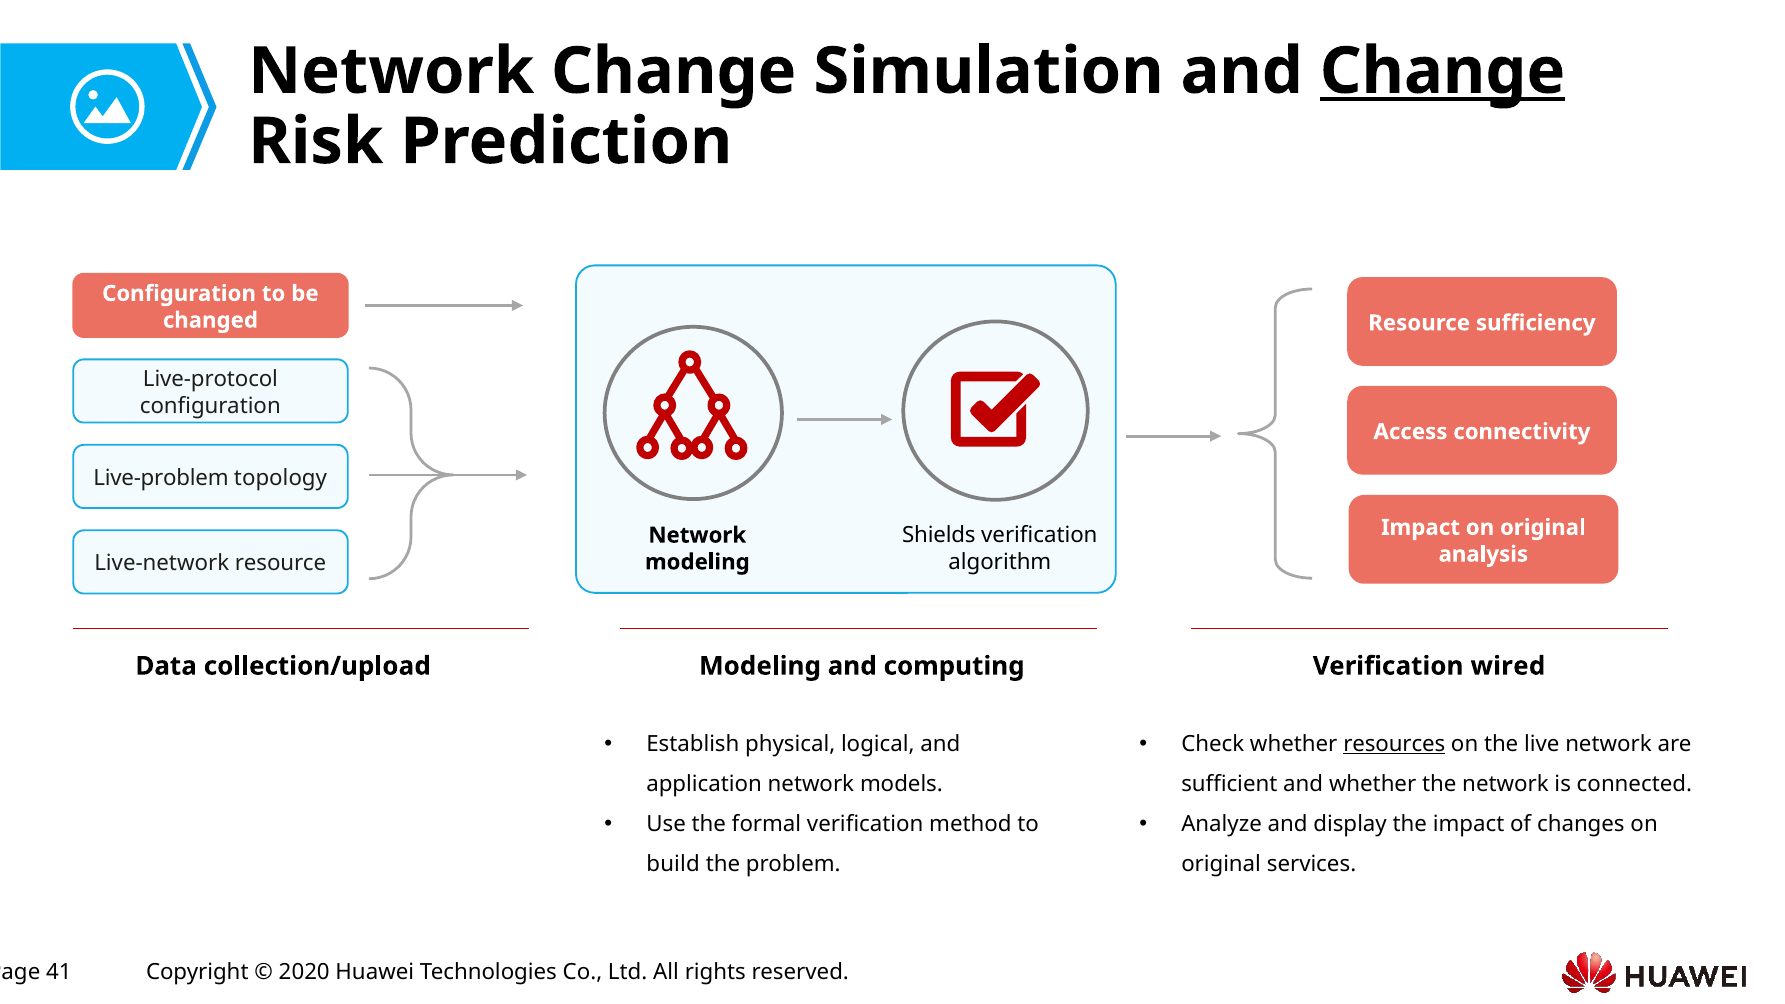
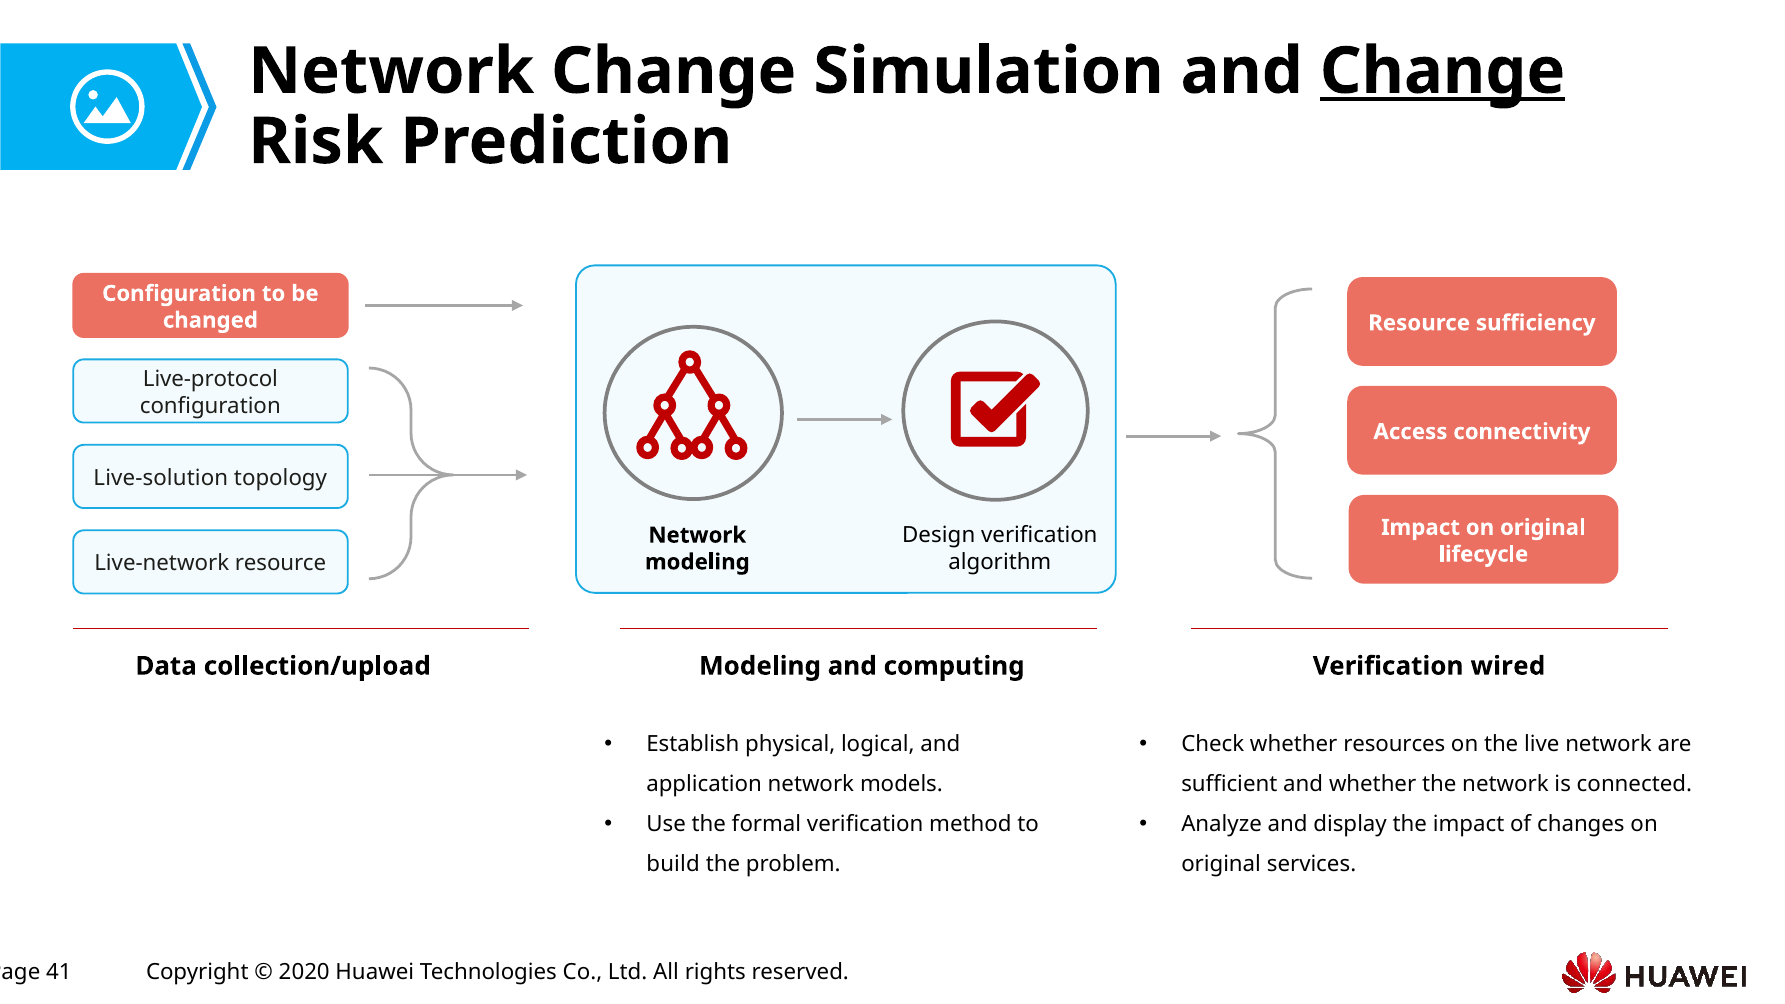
Live-problem: Live-problem -> Live-solution (161, 478)
Shields: Shields -> Design (939, 535)
analysis: analysis -> lifecycle (1483, 554)
resources underline: present -> none (1394, 744)
